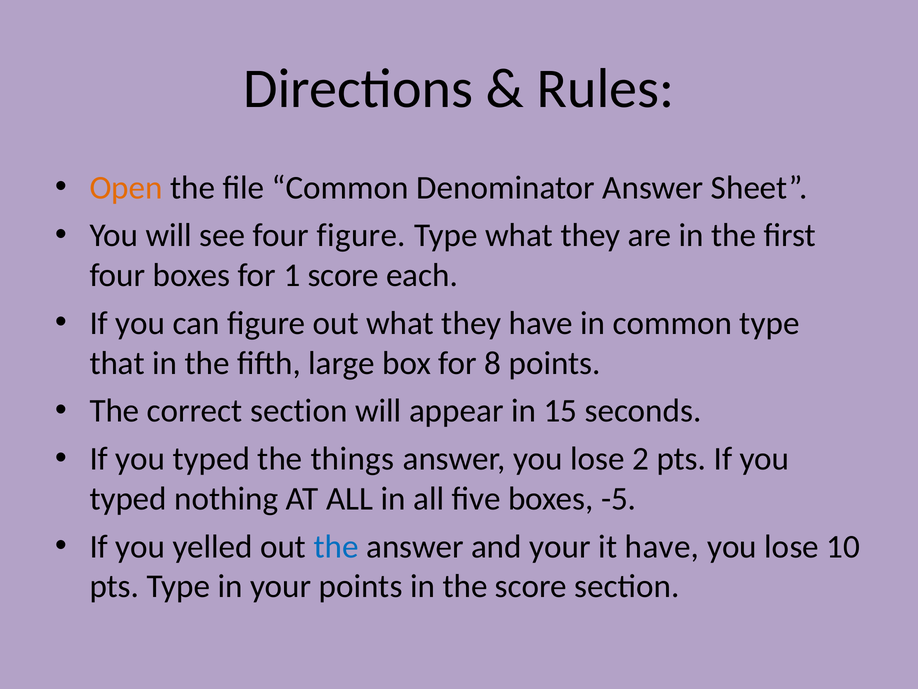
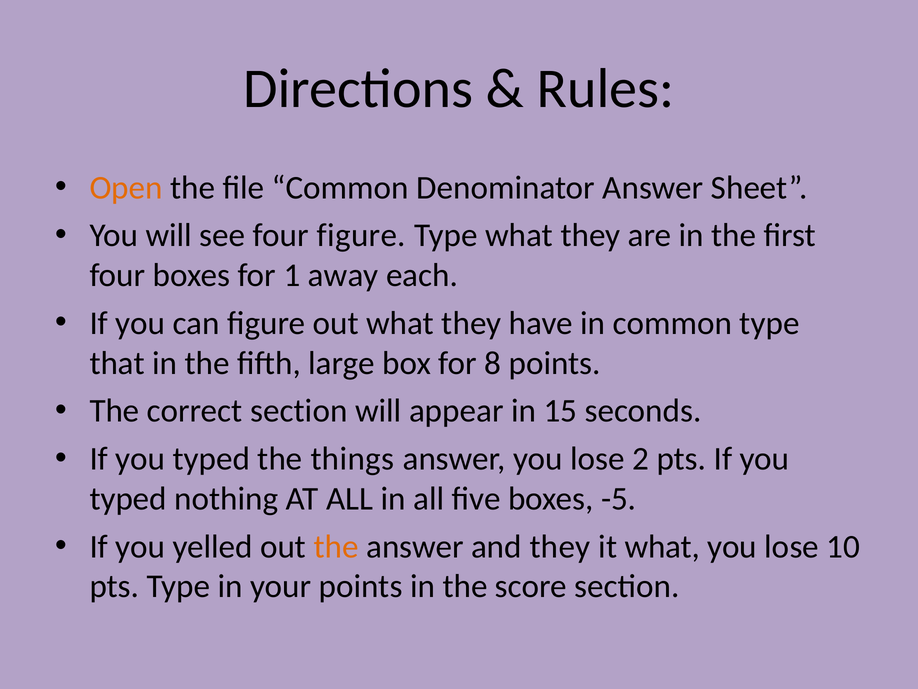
1 score: score -> away (343, 275)
the colour: blue -> orange (336, 546)
and your: your -> they (560, 546)
it have: have -> what (662, 546)
